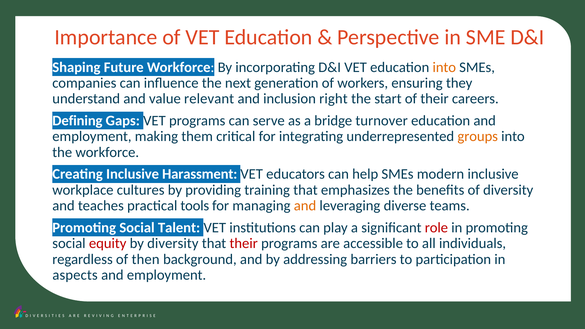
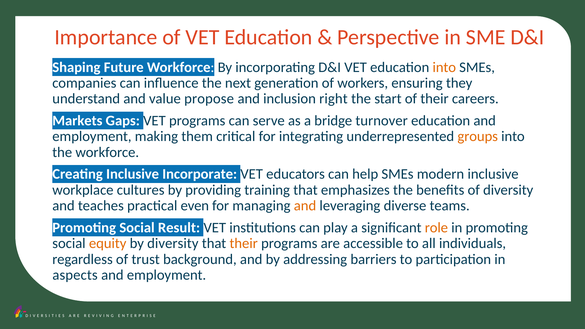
relevant: relevant -> propose (209, 99)
Defining: Defining -> Markets (77, 121)
Harassment: Harassment -> Incorporate (200, 174)
tools: tools -> even (195, 206)
Talent: Talent -> Result (179, 228)
role colour: red -> orange (436, 228)
equity colour: red -> orange (108, 243)
their colour: red -> orange (244, 243)
then: then -> trust (146, 259)
